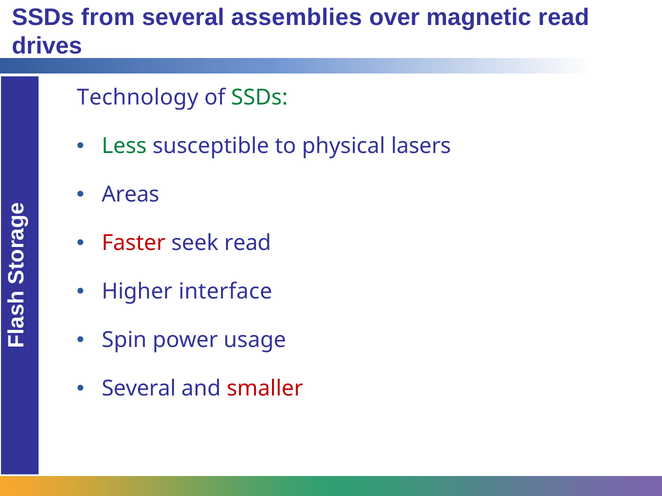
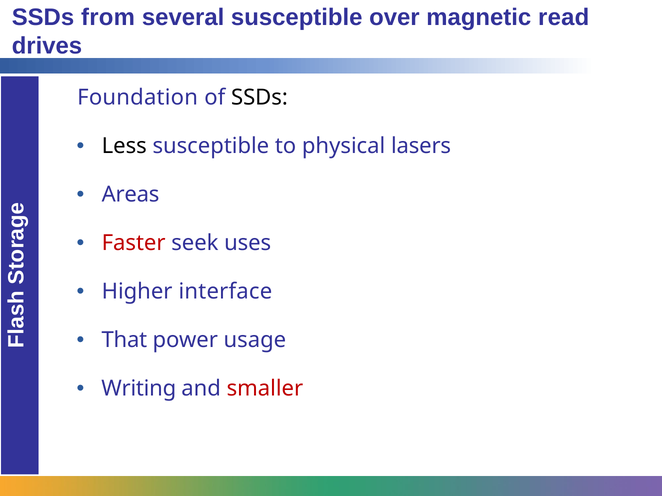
several assemblies: assemblies -> susceptible (297, 17)
Technology: Technology -> Foundation (138, 97)
SSDs colour: green -> black (259, 97)
Less colour: green -> black (124, 146)
seek read: read -> uses (248, 243)
Spin: Spin -> That (124, 340)
Several: Several -> Writing (139, 389)
